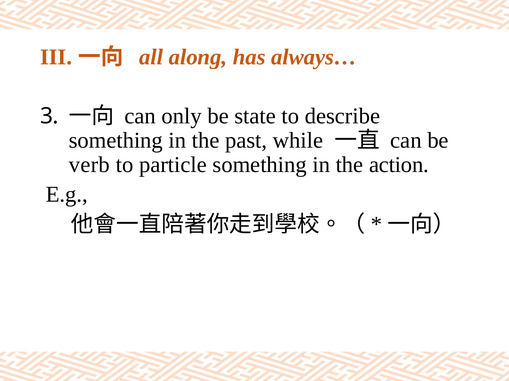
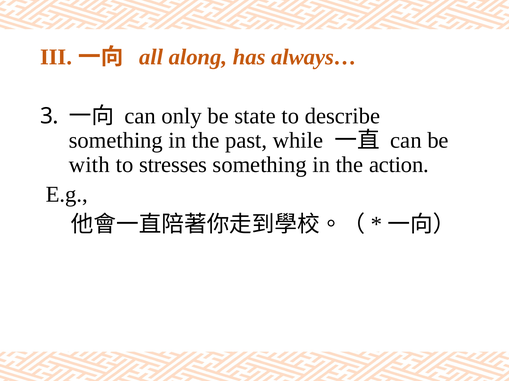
verb: verb -> with (89, 165)
particle: particle -> stresses (173, 165)
